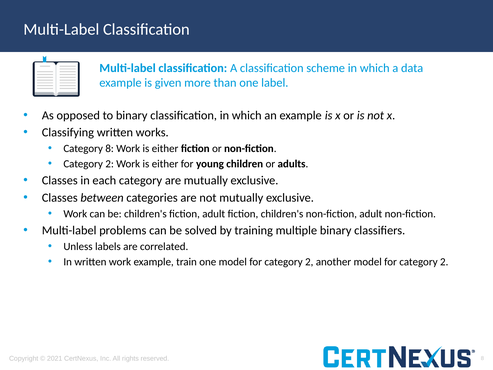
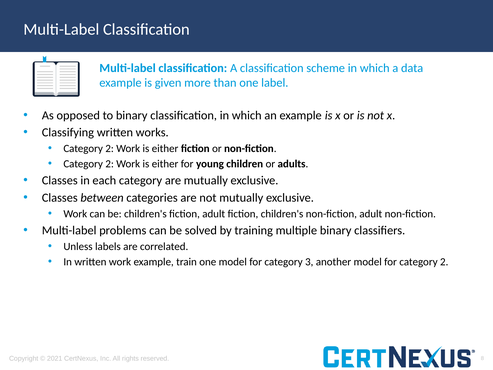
8: 8 -> 2 (110, 149)
2: 2 -> 3 (309, 262)
